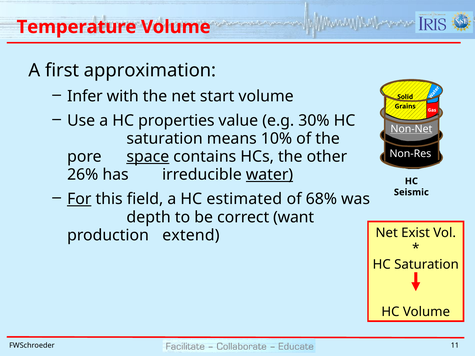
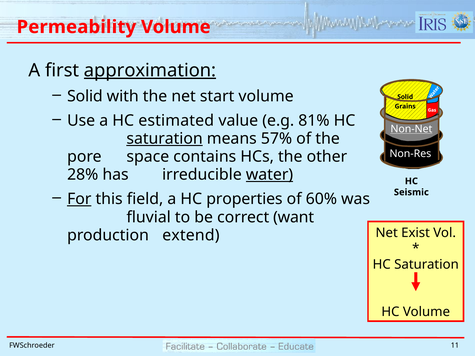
Temperature: Temperature -> Permeability (76, 27)
approximation underline: none -> present (150, 70)
Infer: Infer -> Solid (85, 96)
properties: properties -> estimated (176, 121)
30%: 30% -> 81% (314, 121)
saturation underline: none -> present (165, 139)
10%: 10% -> 57% (277, 139)
space underline: present -> none (148, 157)
26%: 26% -> 28% (83, 175)
estimated: estimated -> properties (244, 199)
68%: 68% -> 60% (321, 199)
depth: depth -> fluvial (149, 217)
